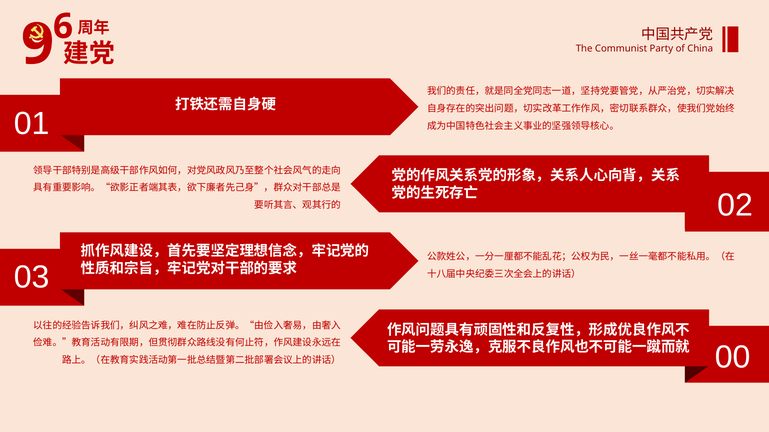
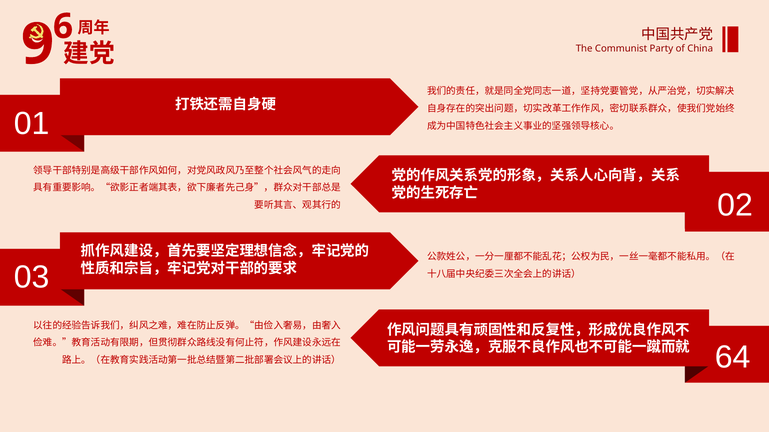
00: 00 -> 64 (733, 358)
